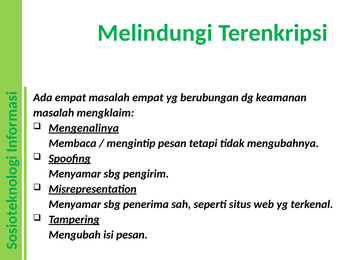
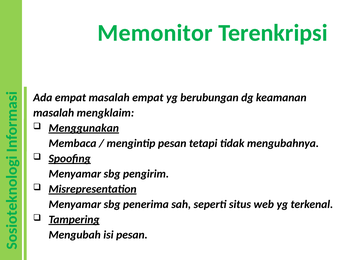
Melindungi: Melindungi -> Memonitor (155, 33)
Mengenalinya: Mengenalinya -> Menggunakan (84, 128)
